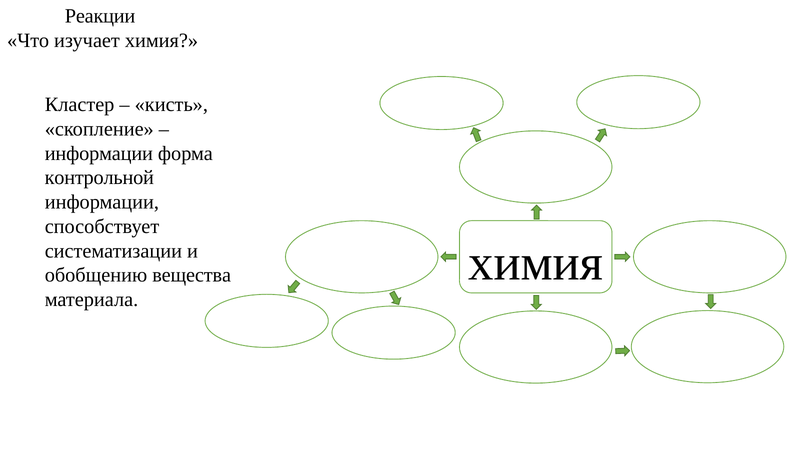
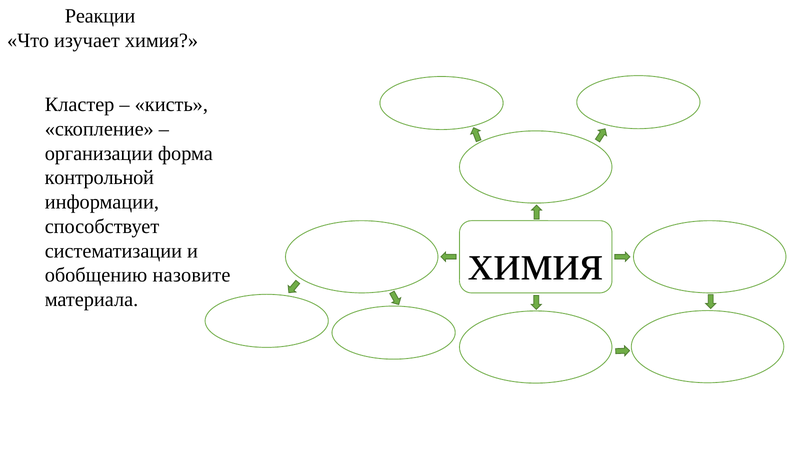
информации: информации -> организации (99, 153)
вещества: вещества -> назовите (191, 275)
